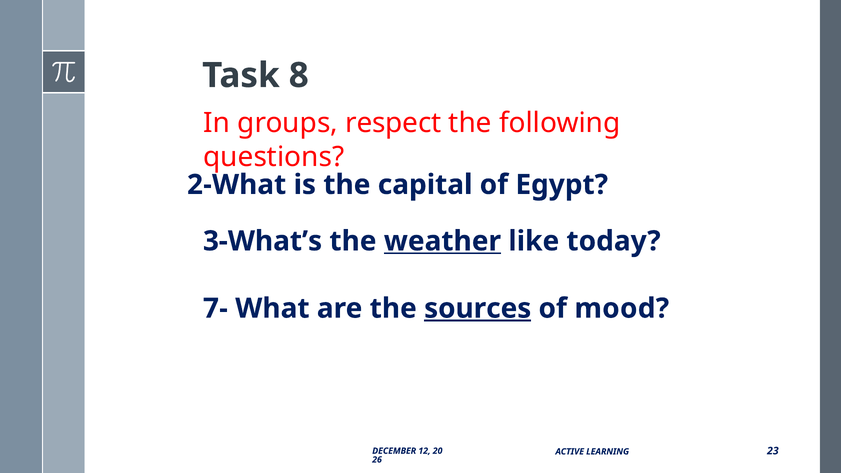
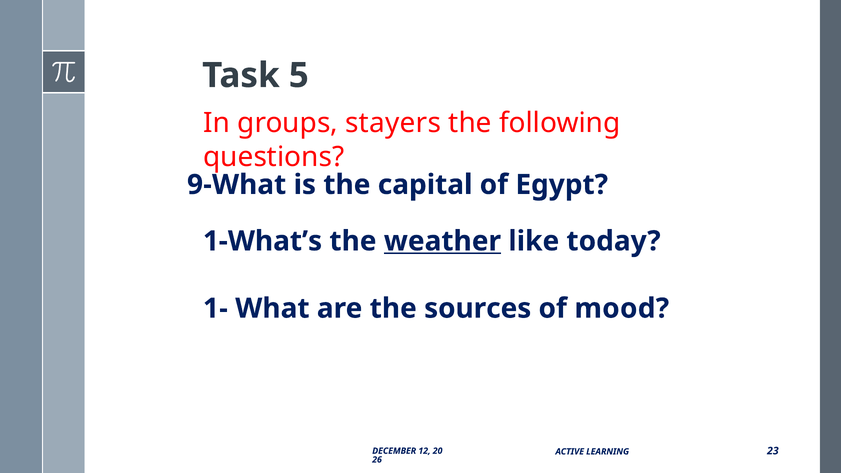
8: 8 -> 5 (299, 75)
respect: respect -> stayers (393, 123)
2-What: 2-What -> 9-What (237, 185)
3-What’s: 3-What’s -> 1-What’s (263, 241)
7-: 7- -> 1- (215, 308)
sources underline: present -> none (478, 308)
